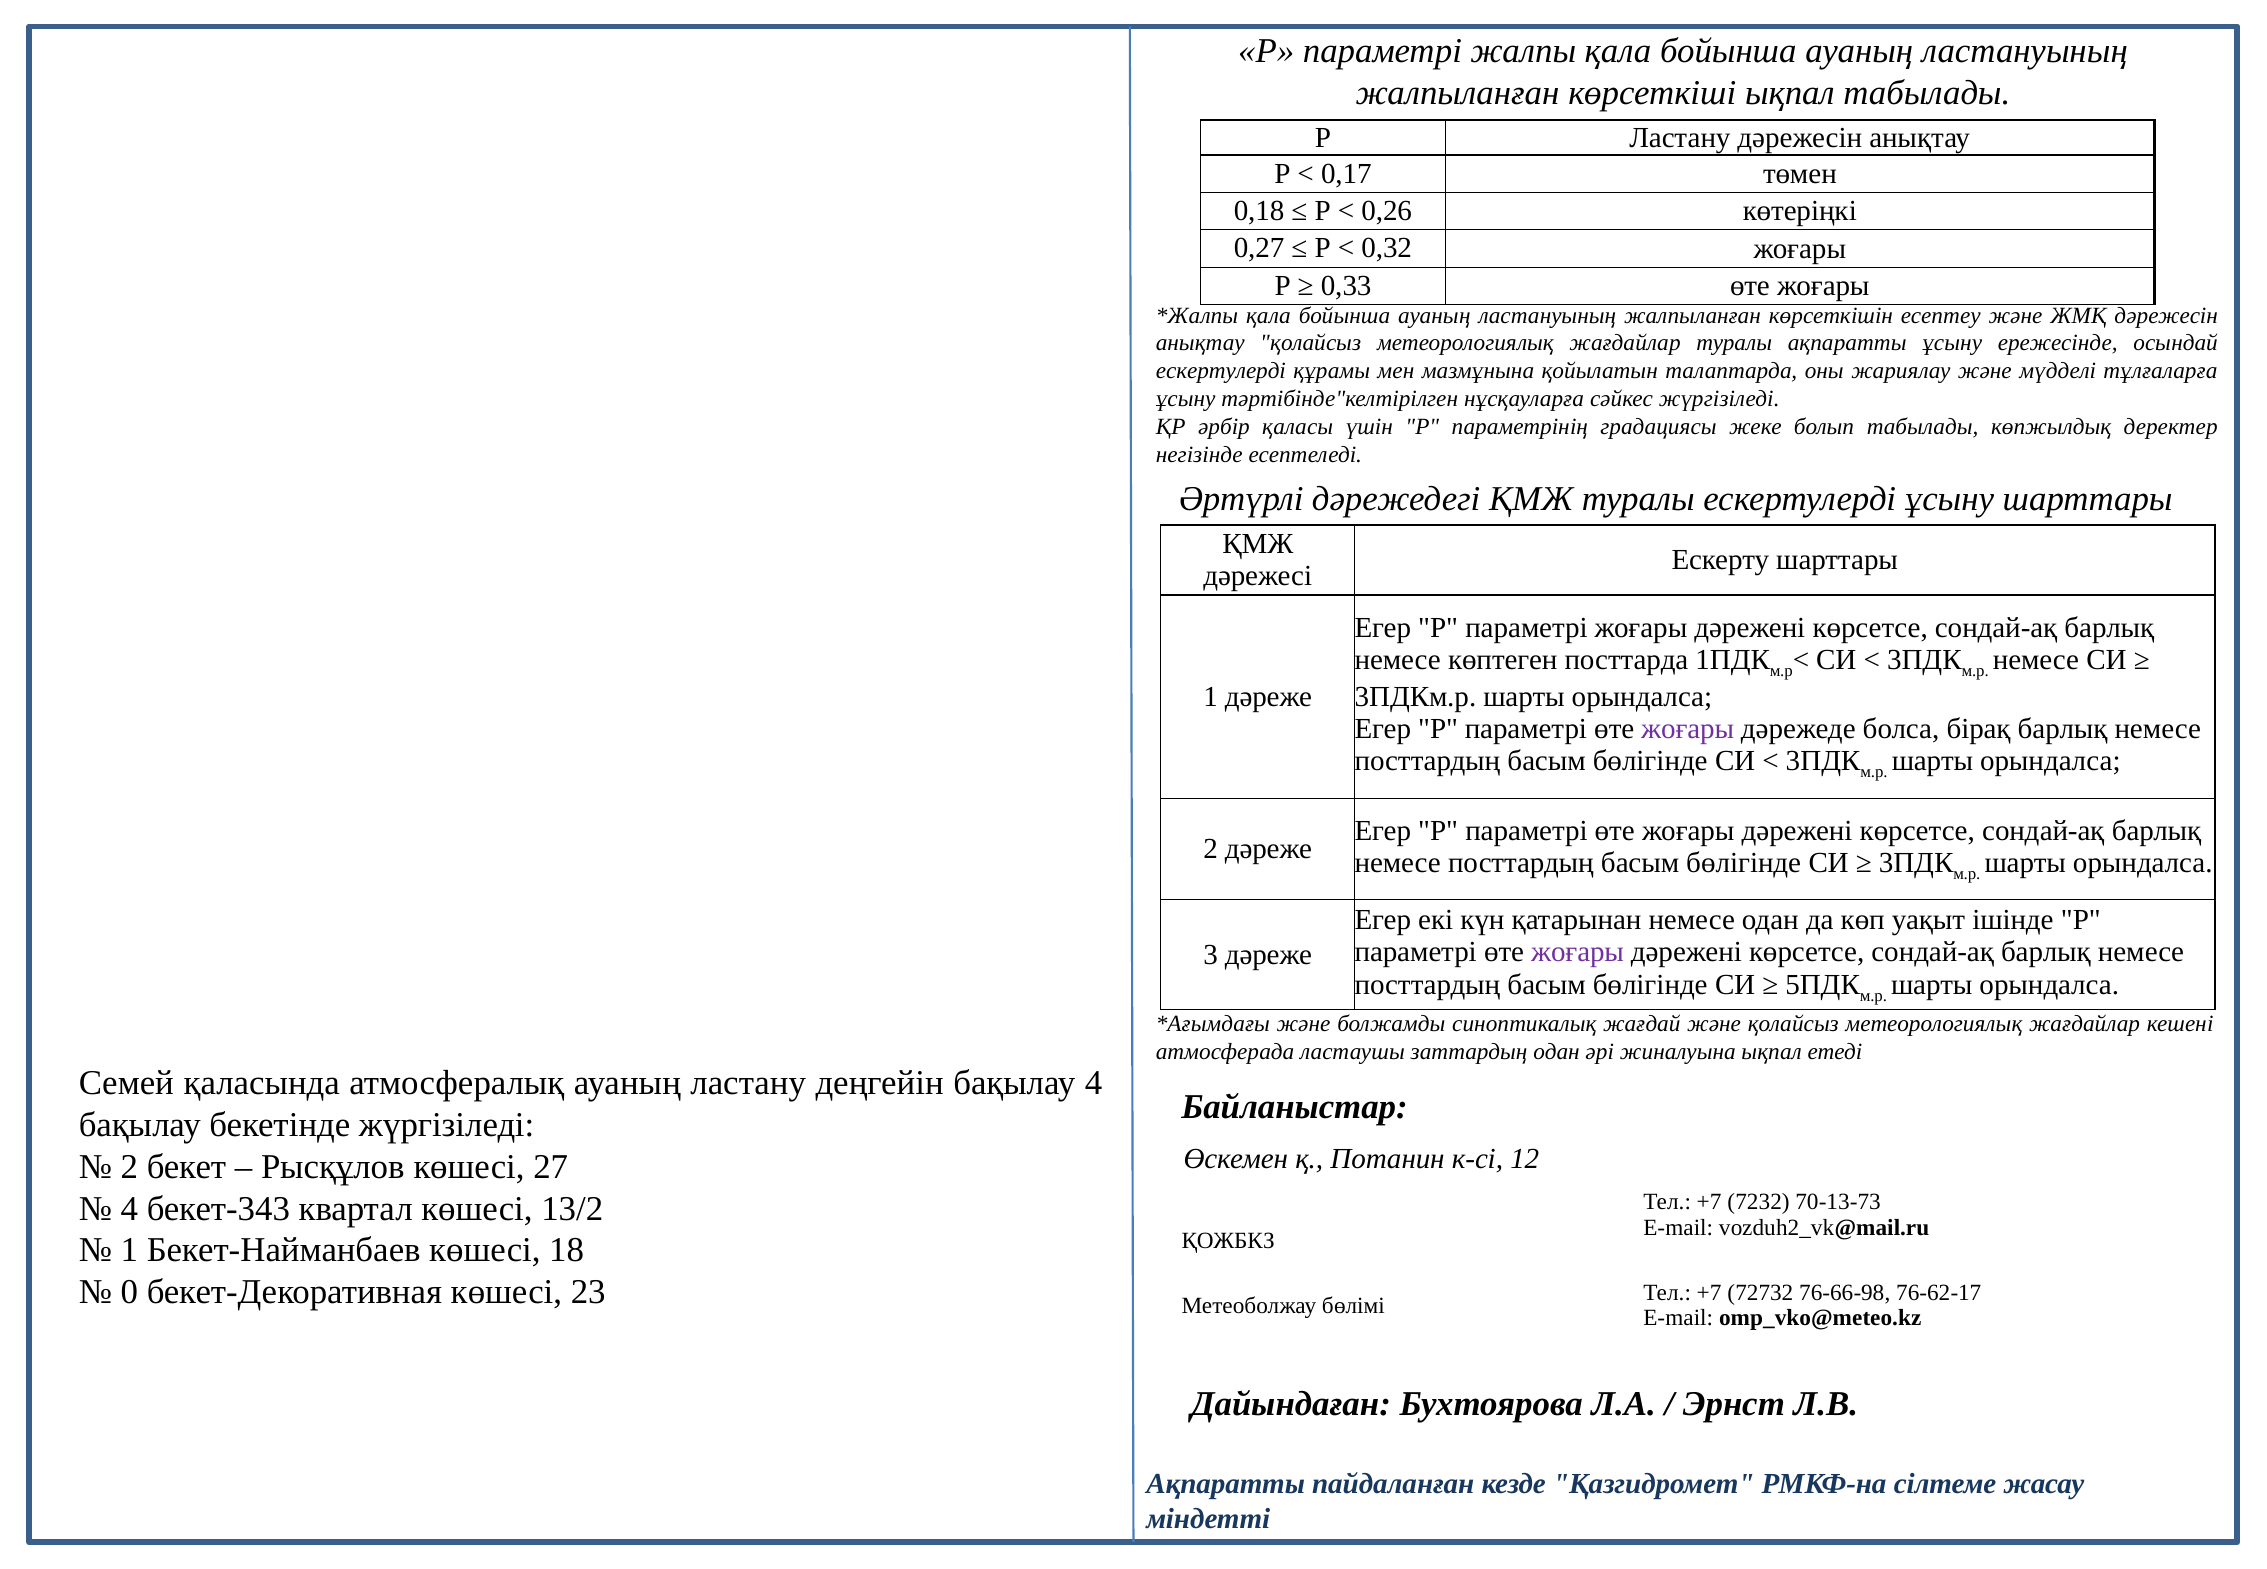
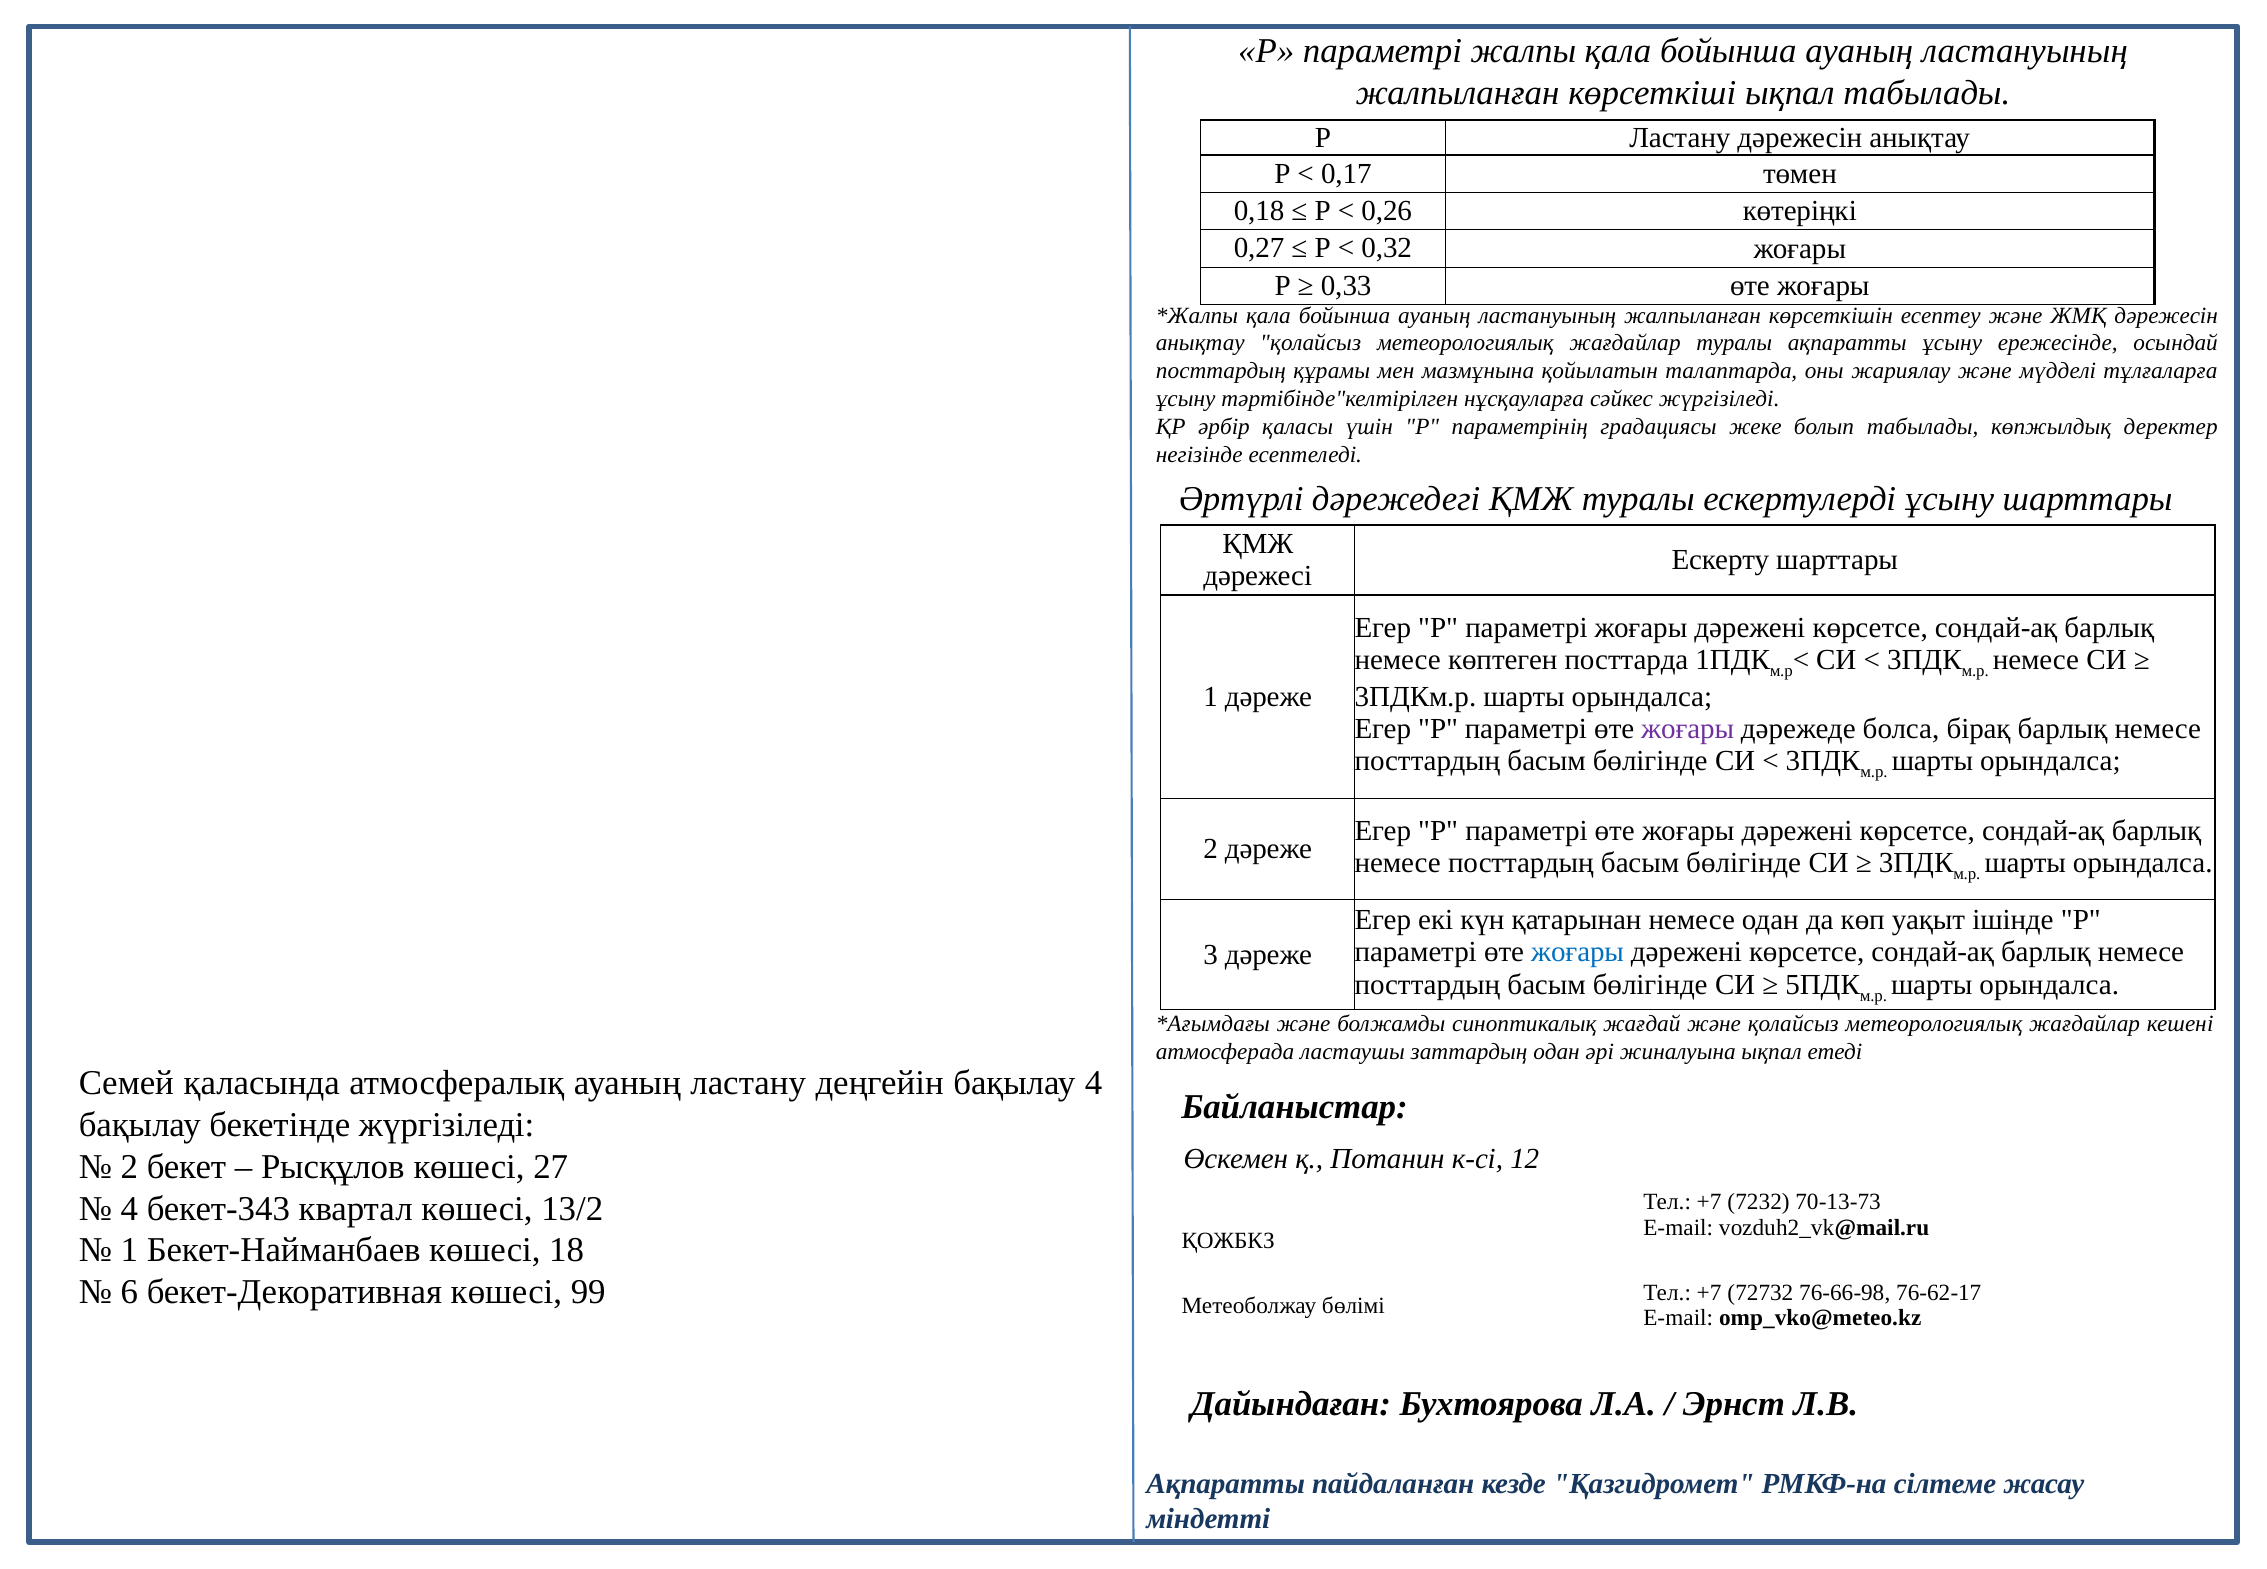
ескертулерді: ескертулерді -> посттардың (1221, 371)
жоғары colour: purple -> blue (1578, 953)
0: 0 -> 6 (129, 1293)
23: 23 -> 99 (588, 1293)
